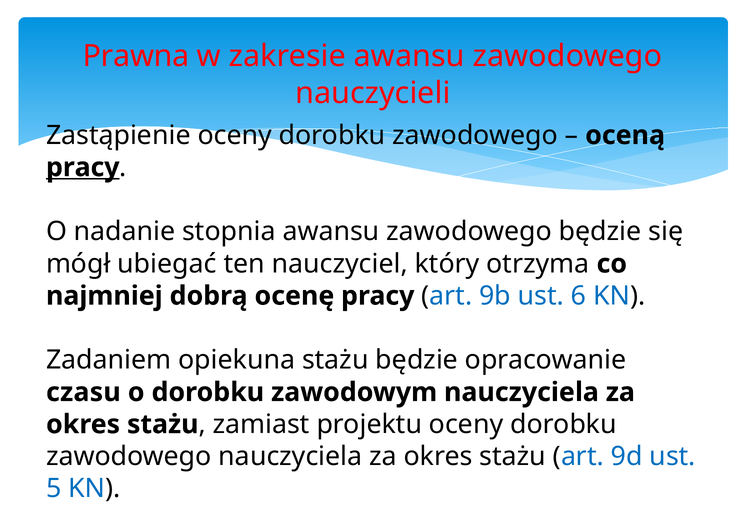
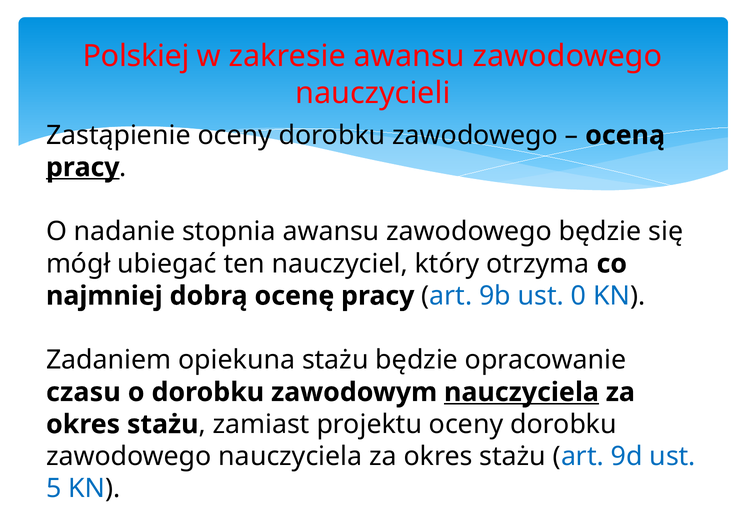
Prawna: Prawna -> Polskiej (136, 56)
6: 6 -> 0 (578, 296)
nauczyciela underline: none -> present (521, 393)
